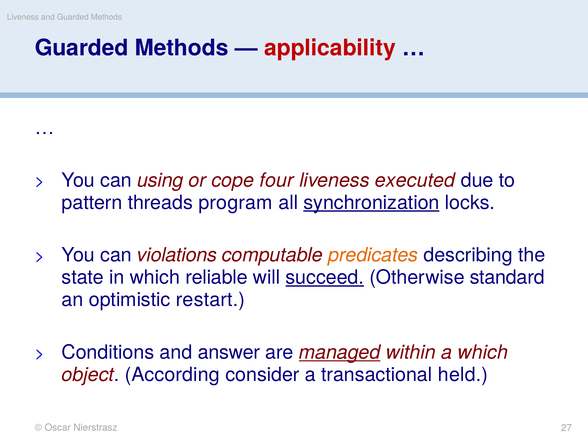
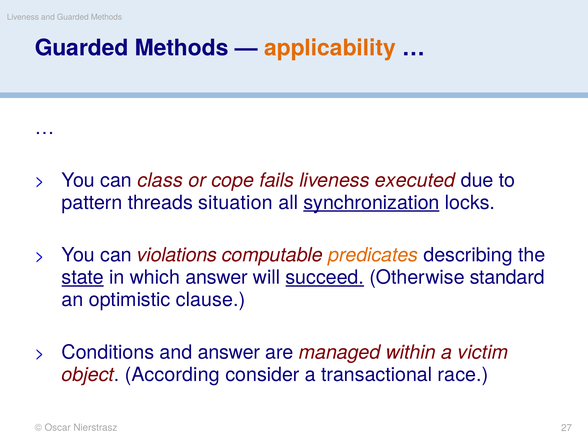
applicability colour: red -> orange (330, 48)
using: using -> class (160, 180)
four: four -> fails (277, 180)
program: program -> situation (236, 203)
state underline: none -> present (83, 277)
which reliable: reliable -> answer (217, 277)
restart: restart -> clause (211, 300)
managed underline: present -> none (340, 352)
a which: which -> victim (483, 352)
held: held -> race (463, 375)
